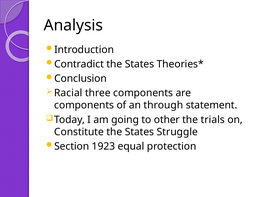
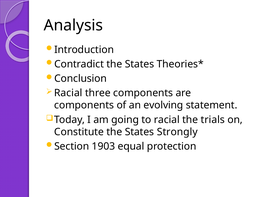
through: through -> evolving (163, 105)
to other: other -> racial (167, 119)
Struggle: Struggle -> Strongly (177, 132)
1923: 1923 -> 1903 (103, 146)
